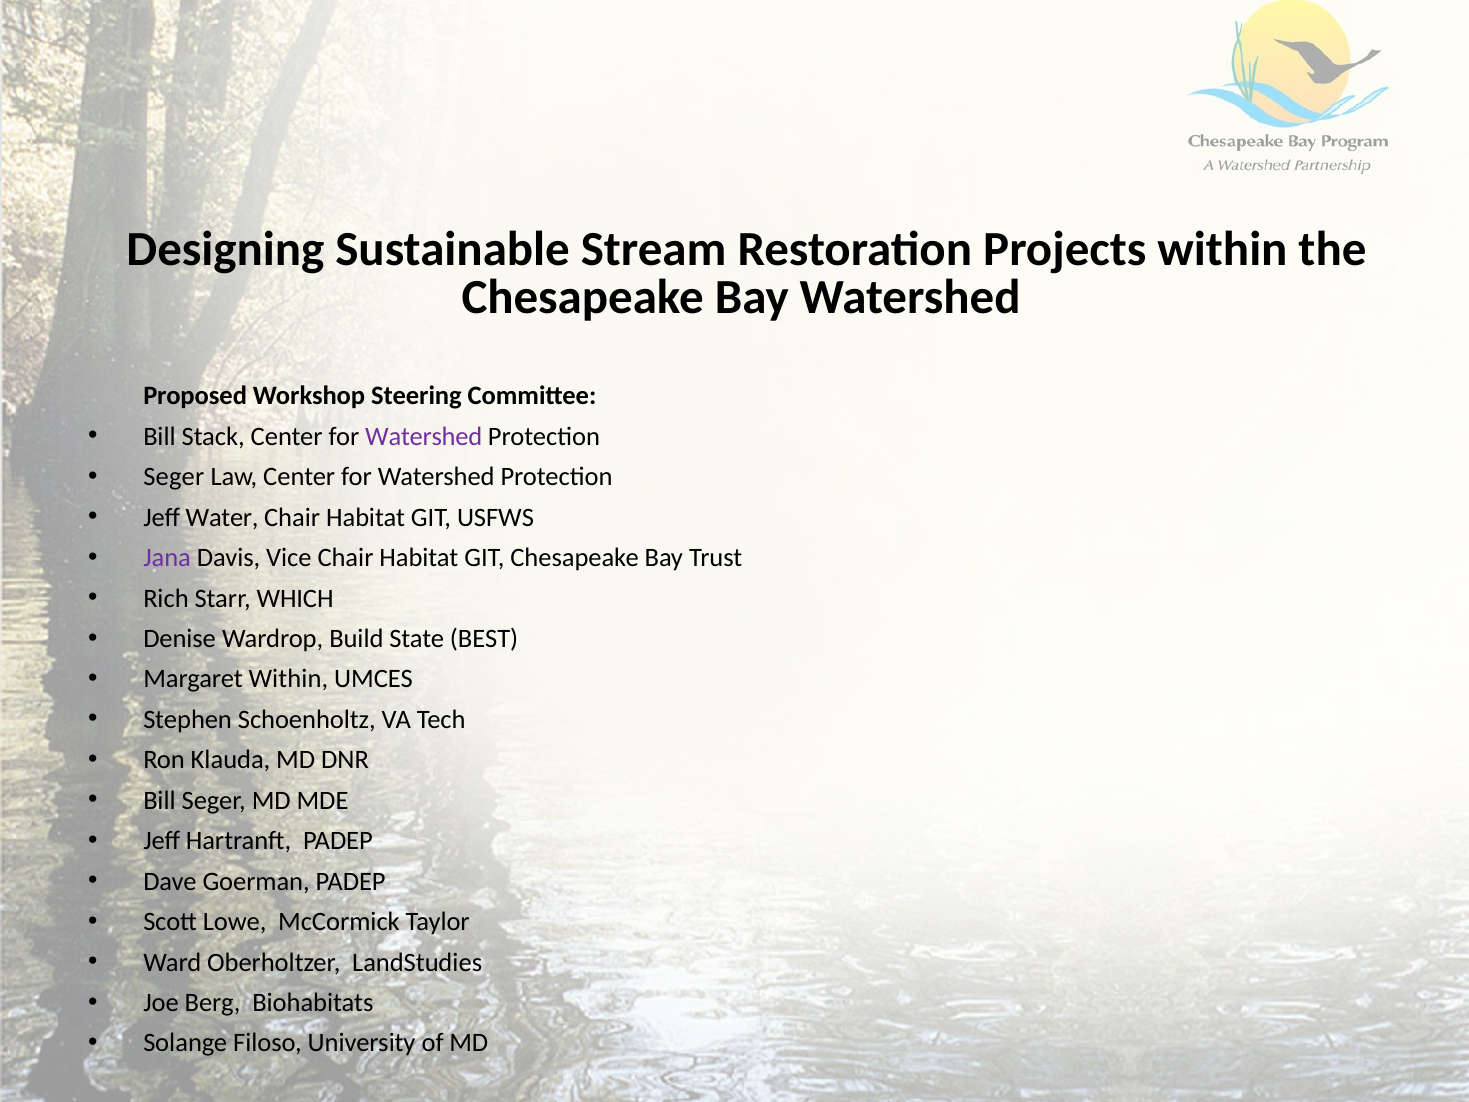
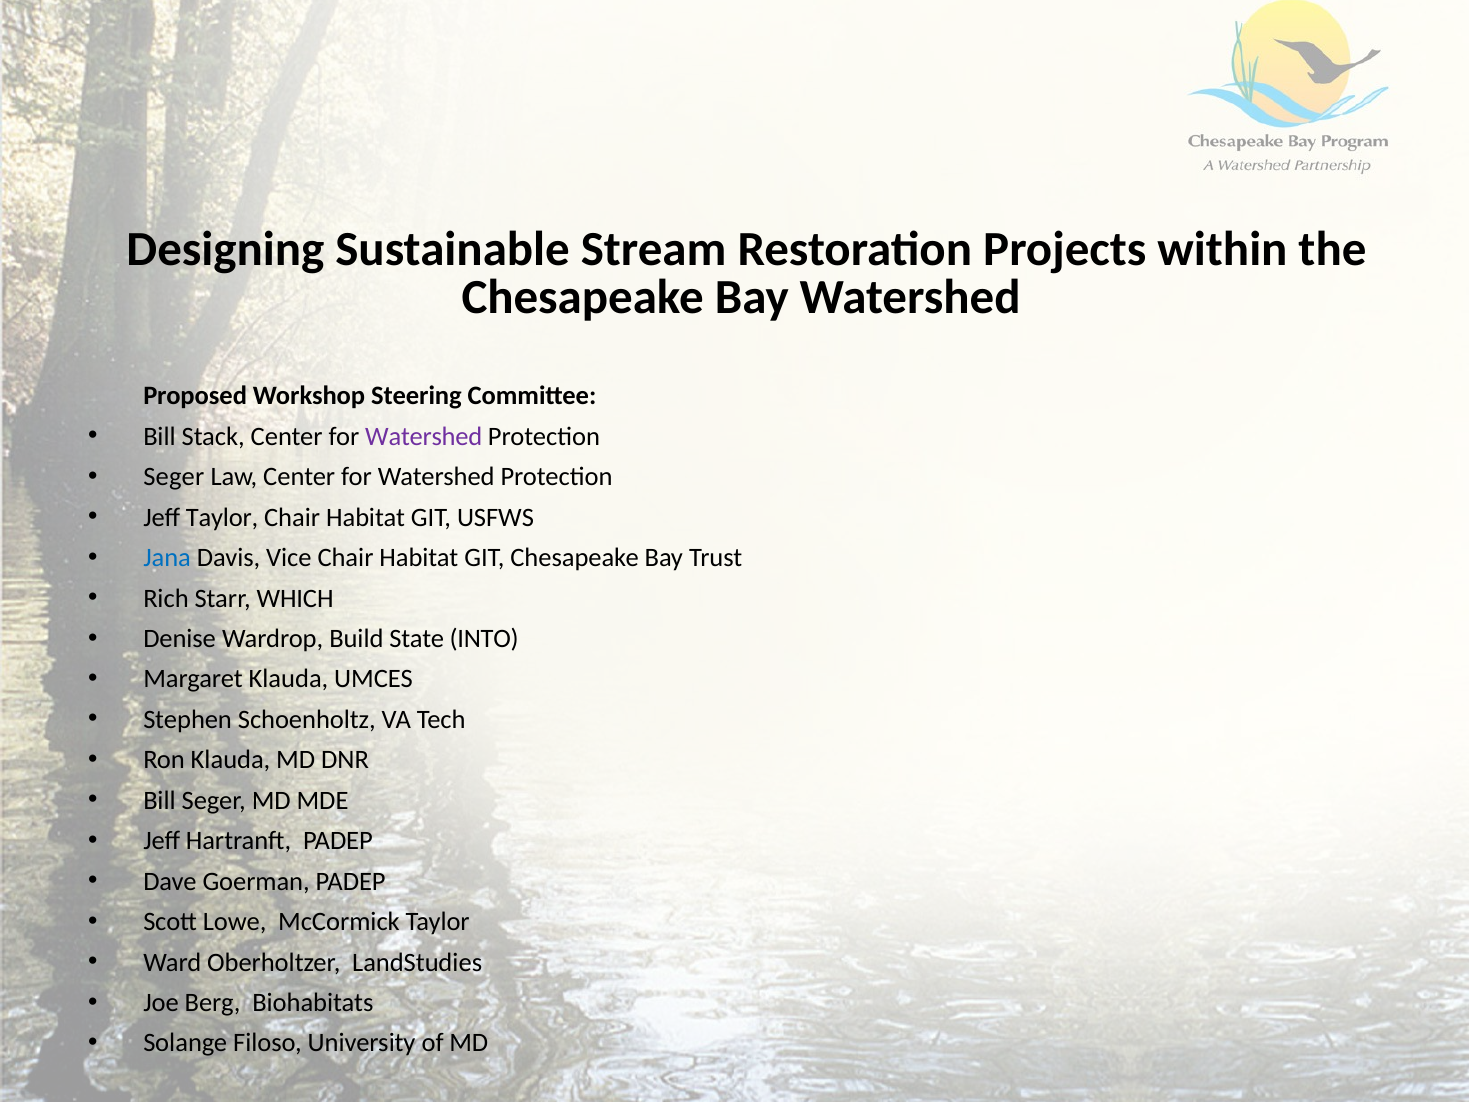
Jeff Water: Water -> Taylor (222, 517)
Jana colour: purple -> blue (167, 558)
BEST: BEST -> INTO (484, 639)
Margaret Within: Within -> Klauda (288, 679)
